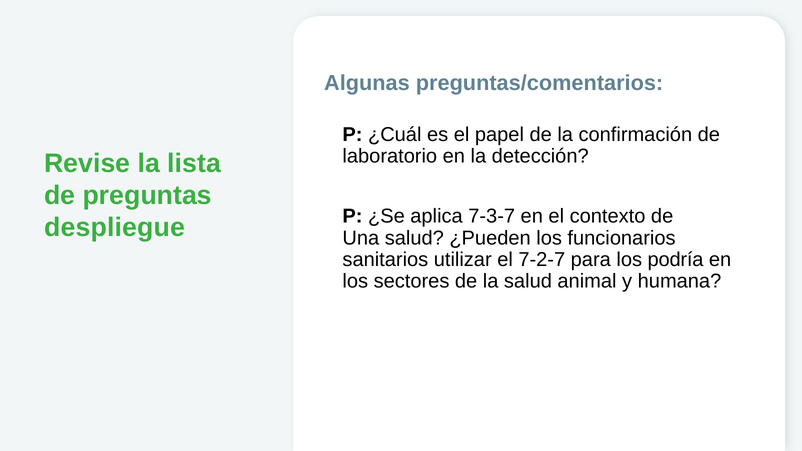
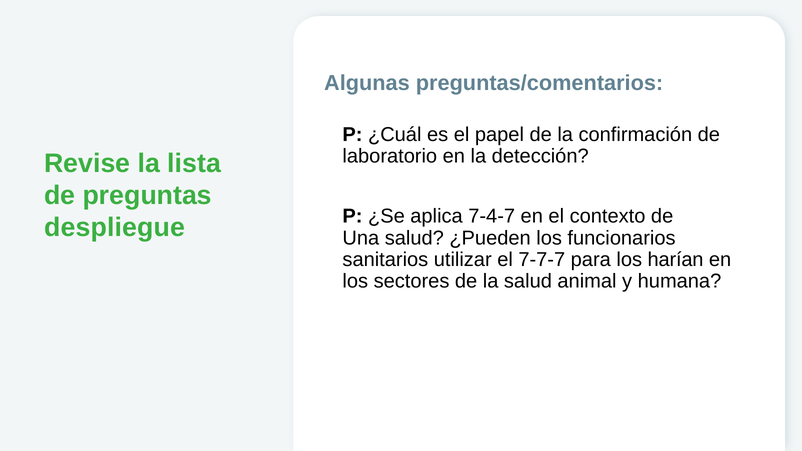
7-3-7: 7-3-7 -> 7-4-7 (492, 216)
7-2-7: 7-2-7 -> 7-7-7 (542, 260)
podría: podría -> harían (676, 260)
